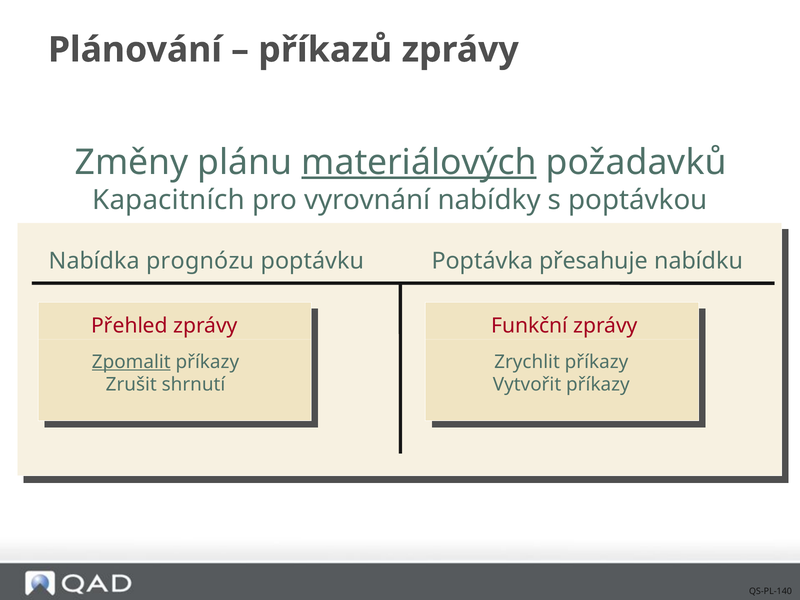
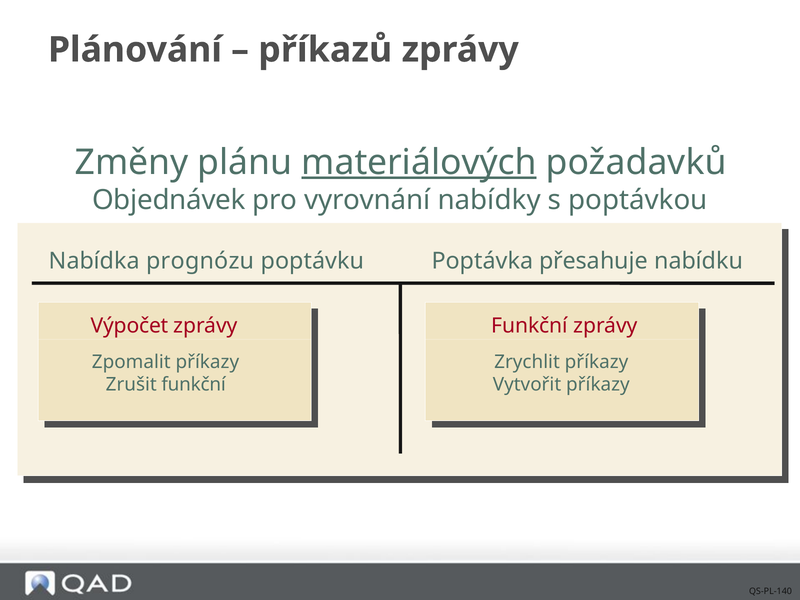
Kapacitních: Kapacitních -> Objednávek (169, 200)
Přehled: Přehled -> Výpočet (130, 326)
Zpomalit underline: present -> none (131, 362)
Zrušit shrnutí: shrnutí -> funkční (194, 385)
